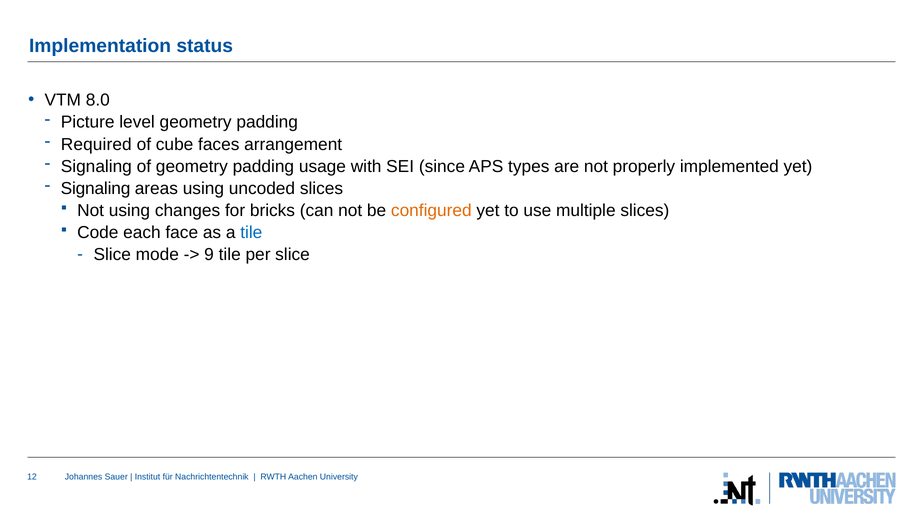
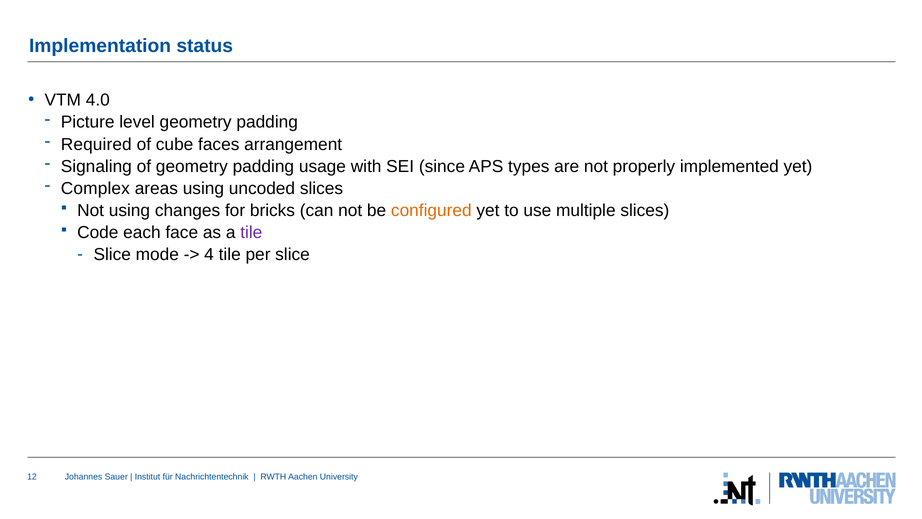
8.0: 8.0 -> 4.0 (98, 100)
Signaling: Signaling -> Complex (95, 188)
tile colour: blue -> purple (251, 233)
9: 9 -> 4 (209, 255)
